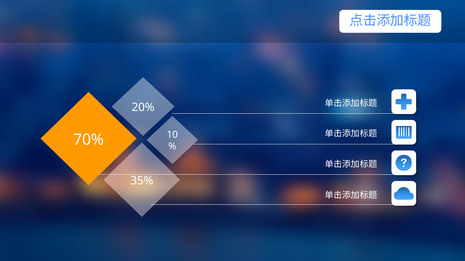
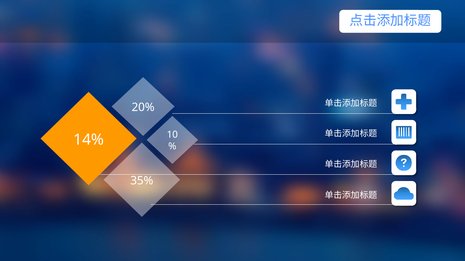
70%: 70% -> 14% (89, 140)
